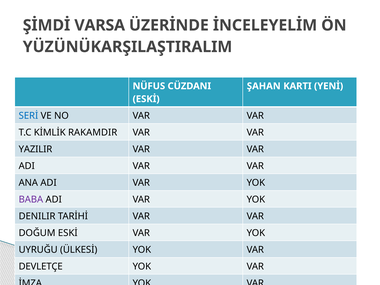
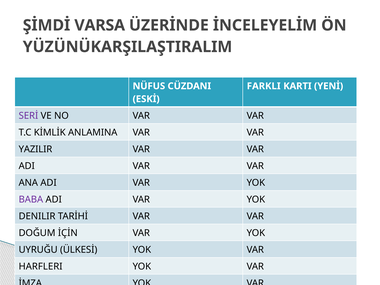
ŞAHAN: ŞAHAN -> FARKLI (264, 86)
SERİ colour: blue -> purple (28, 116)
RAKAMDIR: RAKAMDIR -> ANLAMINA (93, 132)
DOĞUM ESKİ: ESKİ -> İÇİN (68, 233)
DEVLETÇE: DEVLETÇE -> HARFLERI (41, 266)
